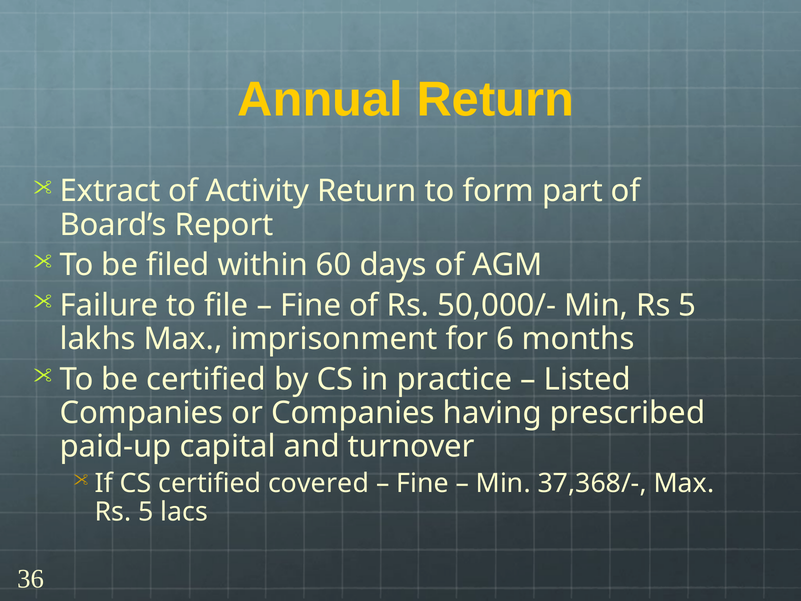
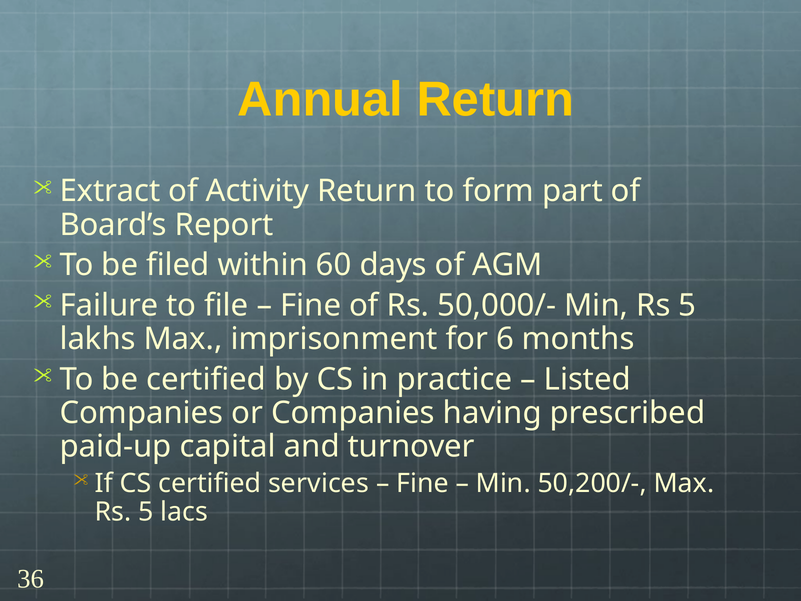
covered: covered -> services (319, 483)
37,368/-: 37,368/- -> 50,200/- (592, 483)
